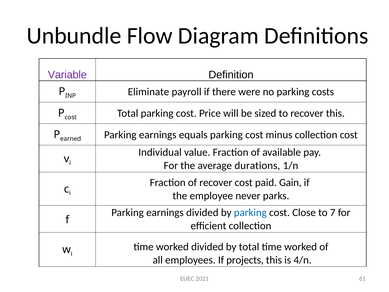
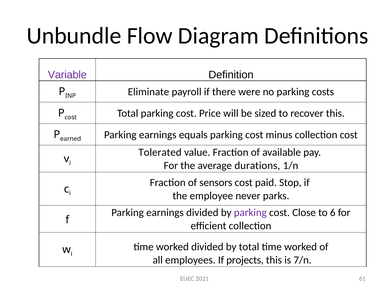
Individual: Individual -> Tolerated (160, 152)
of recover: recover -> sensors (216, 182)
Gain: Gain -> Stop (290, 182)
parking colour: blue -> purple (250, 212)
7: 7 -> 6 (333, 212)
4/n: 4/n -> 7/n (303, 260)
